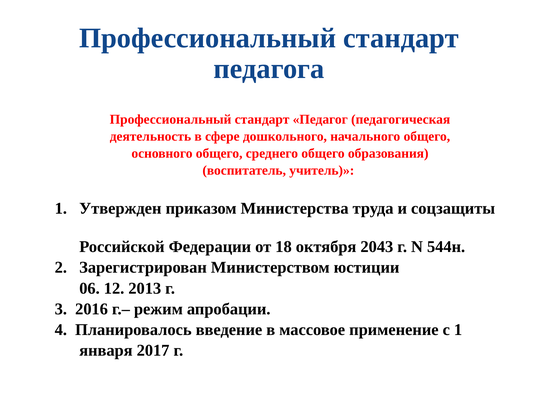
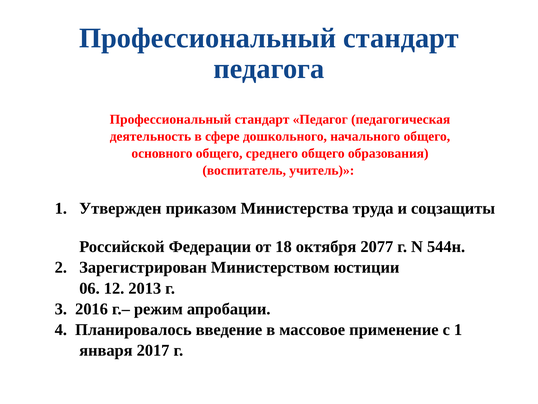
2043: 2043 -> 2077 (377, 247)
